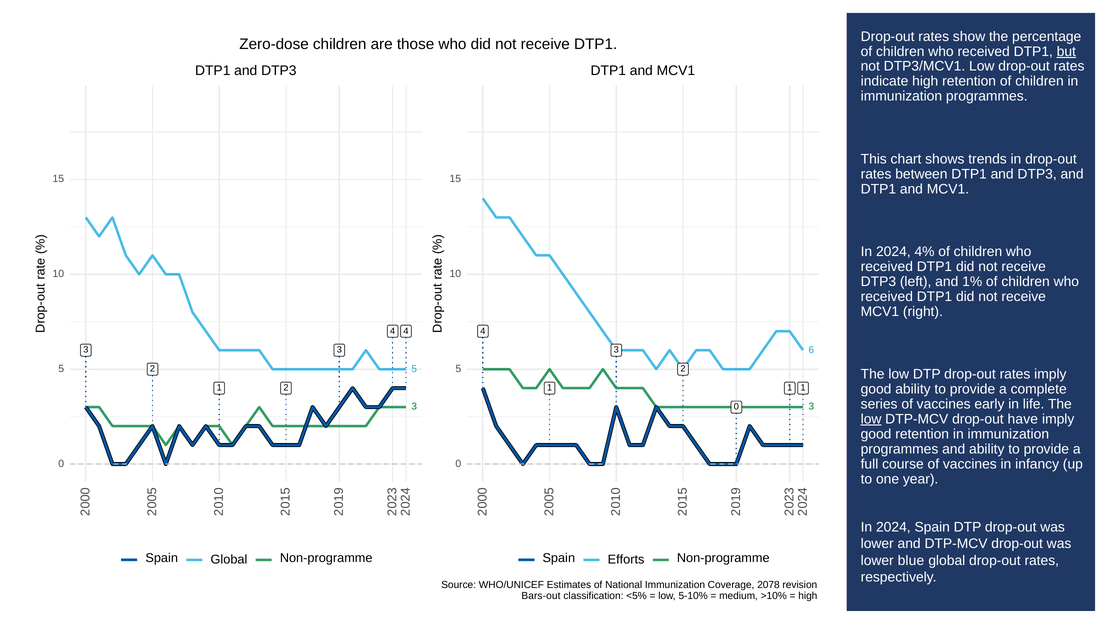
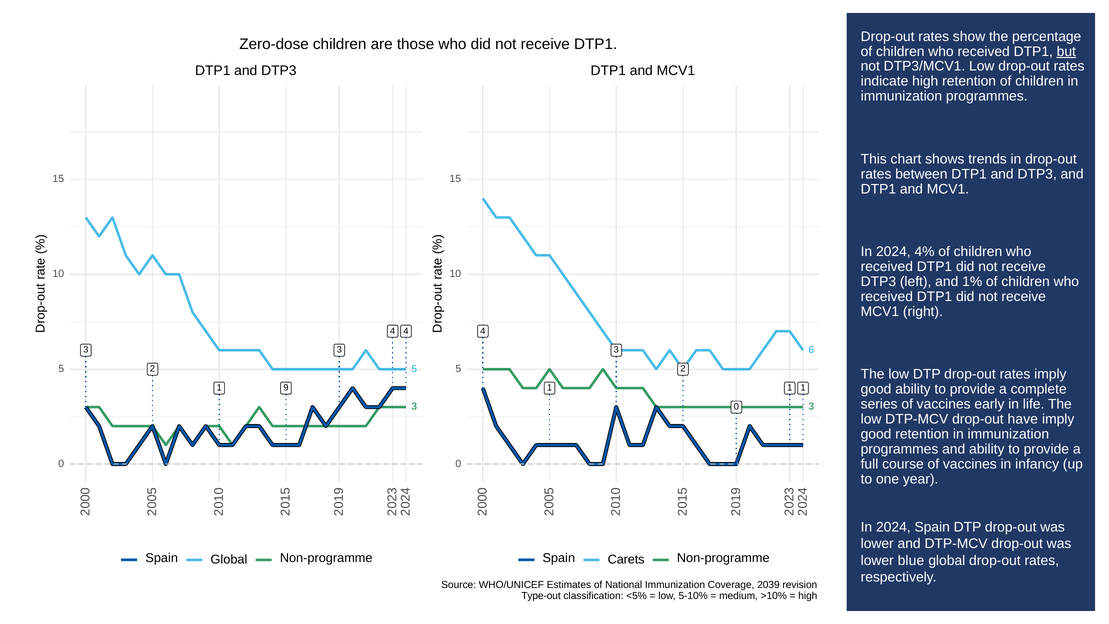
2: 2 -> 9 (286, 388)
low underline: present -> none (871, 419)
Efforts: Efforts -> Carets (626, 559)
2078: 2078 -> 2039 (768, 585)
Bars-out: Bars-out -> Type-out (541, 596)
